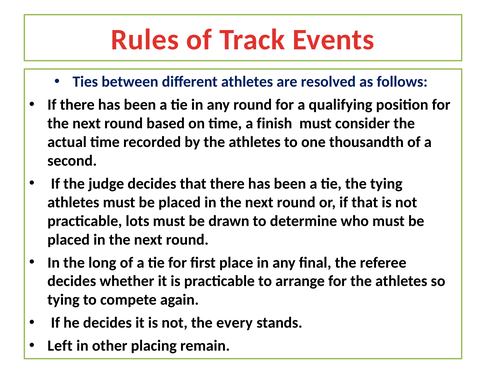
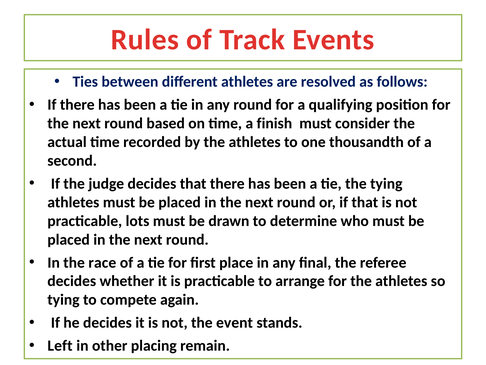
long: long -> race (102, 262)
every: every -> event (235, 322)
